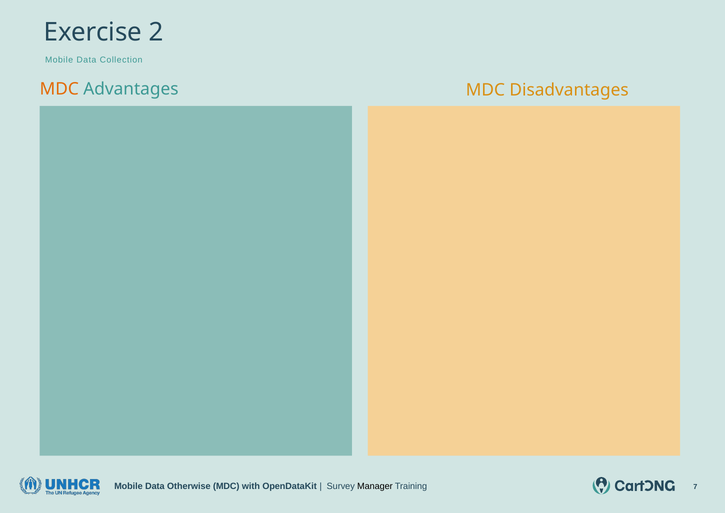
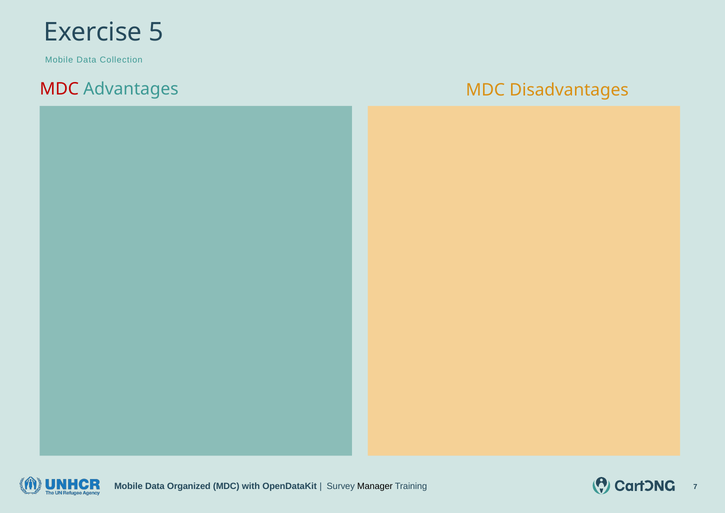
2: 2 -> 5 (156, 32)
MDC colour: orange -> red (59, 89)
Otherwise: Otherwise -> Organized (189, 486)
